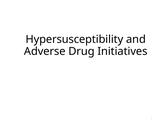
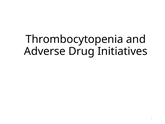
Hypersusceptibility: Hypersusceptibility -> Thrombocytopenia (74, 39)
